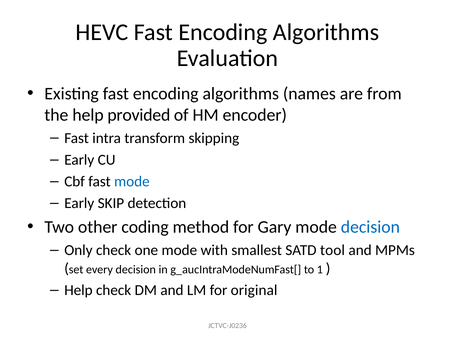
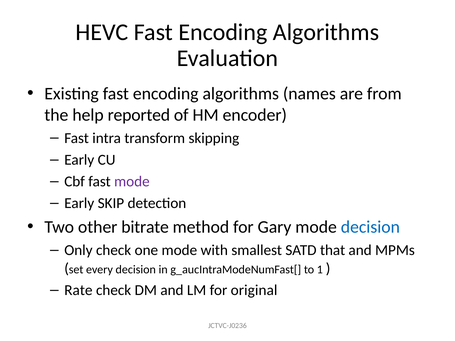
provided: provided -> reported (139, 115)
mode colour: blue -> purple (132, 182)
coding: coding -> bitrate (145, 227)
tool: tool -> that (333, 250)
Help: Help -> Rate (78, 290)
